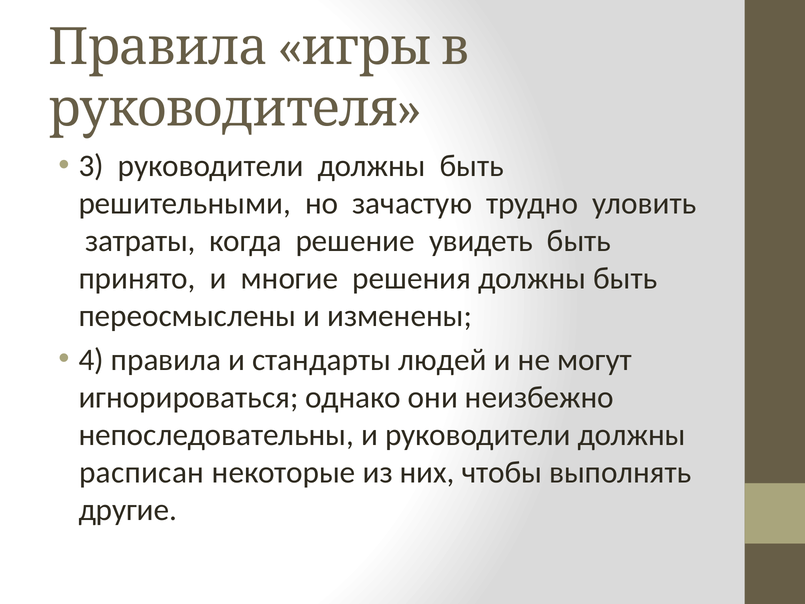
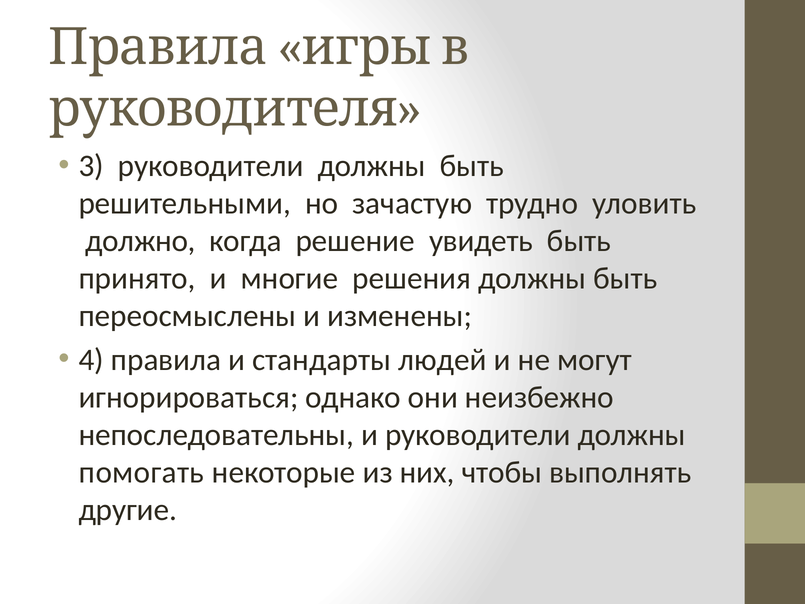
затраты: затраты -> должно (140, 241)
расписан: расписан -> помогать (142, 472)
